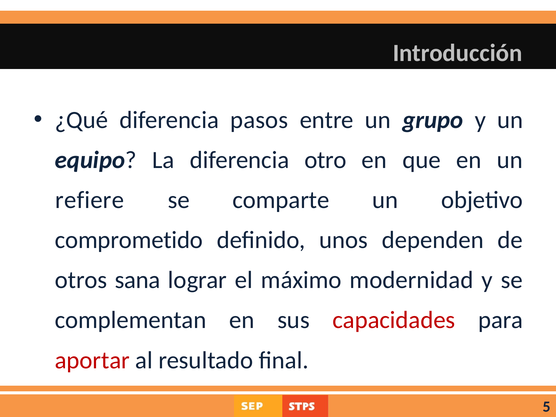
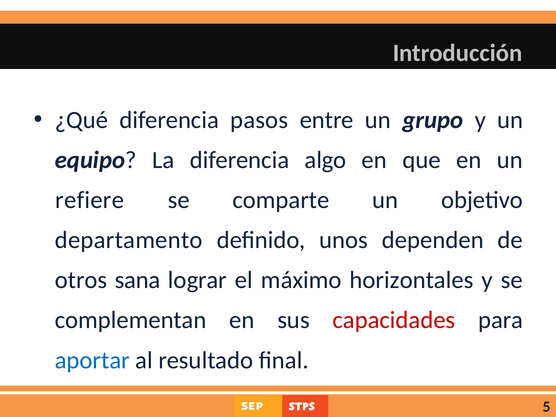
otro: otro -> algo (325, 160)
comprometido: comprometido -> departamento (129, 240)
modernidad: modernidad -> horizontales (412, 280)
aportar colour: red -> blue (92, 360)
